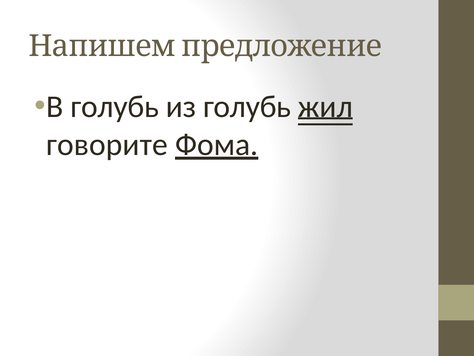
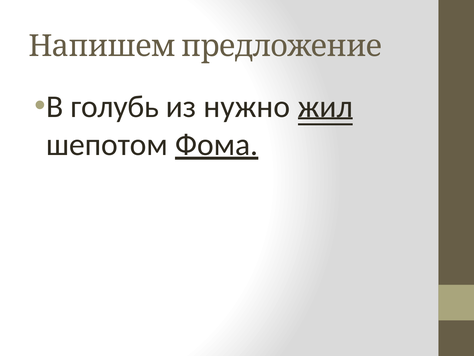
из голубь: голубь -> нужно (247, 106)
говорите: говорите -> шепотом (107, 144)
